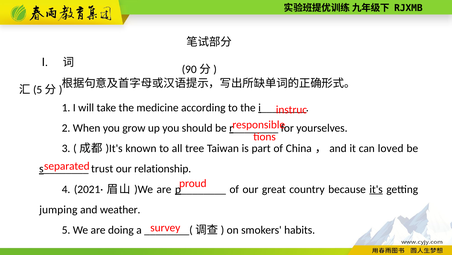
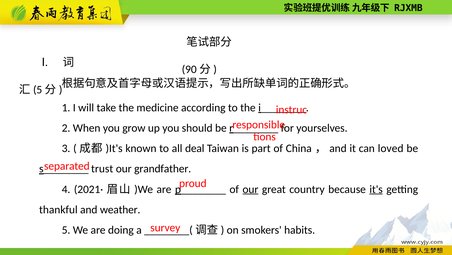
tree: tree -> deal (195, 148)
relationship: relationship -> grandfather (163, 168)
our underline: none -> present (250, 189)
jumping: jumping -> thankful (58, 209)
